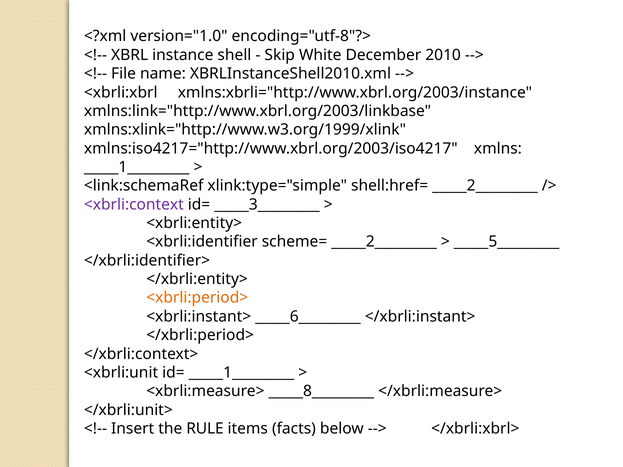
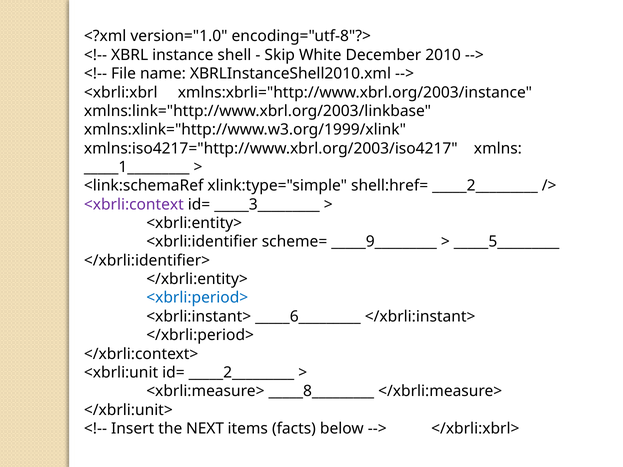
scheme= _____2_________: _____2_________ -> _____9_________ (384, 242)
<xbrli:period> colour: orange -> blue (197, 298)
id= _____1_________: _____1_________ -> _____2_________ (241, 373)
RULE: RULE -> NEXT (205, 429)
